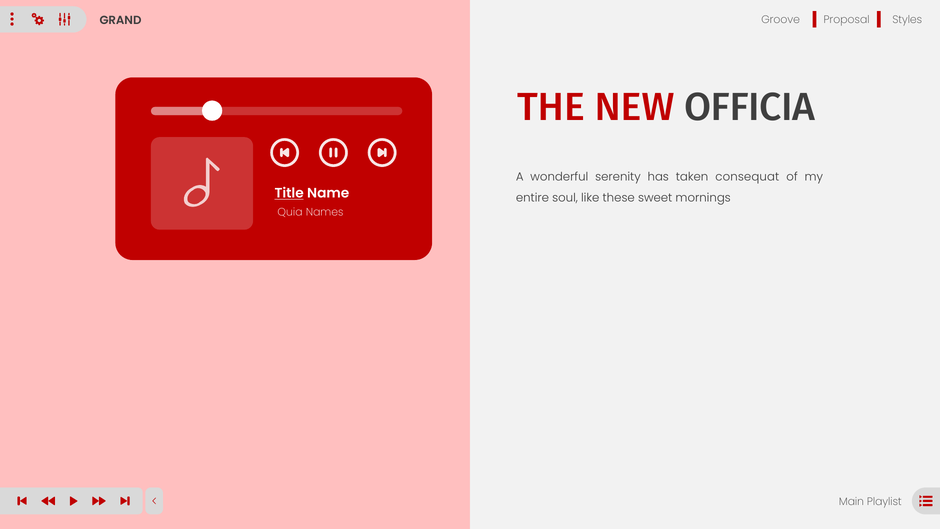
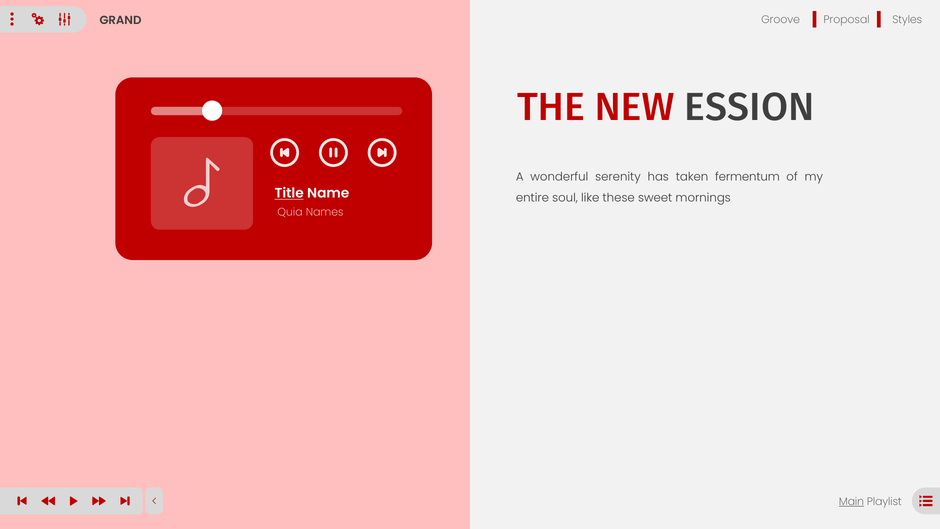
OFFICIA: OFFICIA -> ESSION (749, 107)
consequat: consequat -> fermentum (747, 177)
Main underline: none -> present (851, 501)
